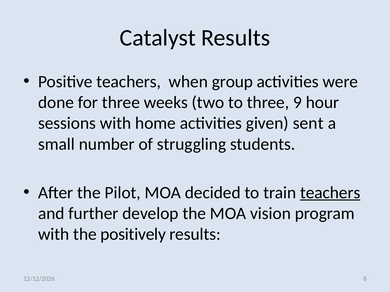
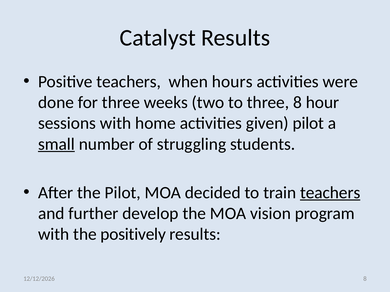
group: group -> hours (232, 82)
three 9: 9 -> 8 (297, 103)
given sent: sent -> pilot (308, 123)
small underline: none -> present (56, 144)
